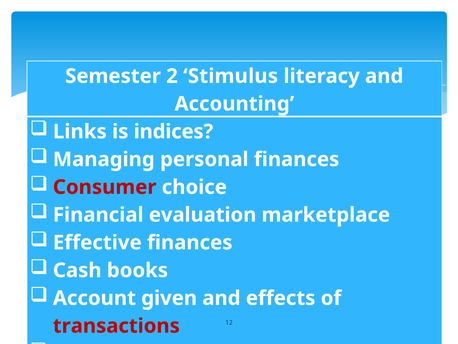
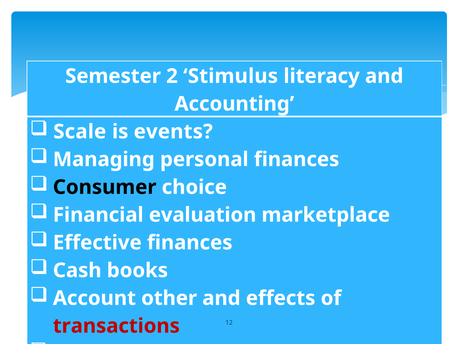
Links: Links -> Scale (80, 131)
indices: indices -> events (173, 131)
Consumer colour: red -> black (105, 187)
given: given -> other (169, 298)
